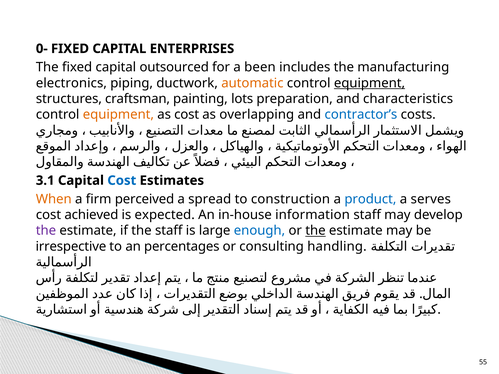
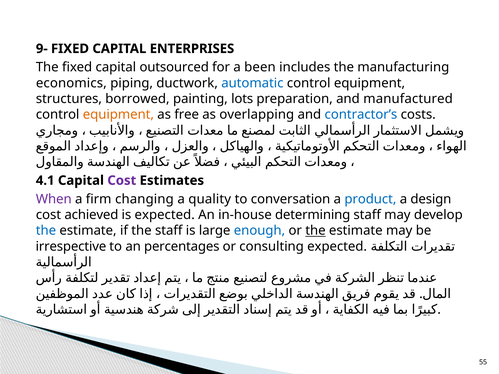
0-: 0- -> 9- (42, 49)
electronics: electronics -> economics (71, 83)
automatic colour: orange -> blue (252, 83)
equipment underline: present -> none (369, 83)
craftsman: craftsman -> borrowed (137, 99)
characteristics: characteristics -> manufactured (408, 99)
as cost: cost -> free (187, 115)
3.1: 3.1 -> 4.1 (45, 181)
Cost colour: blue -> purple (122, 181)
When colour: orange -> purple (54, 199)
perceived: perceived -> changing (144, 199)
spread: spread -> quality (210, 199)
construction: construction -> conversation (291, 199)
serves: serves -> design (431, 199)
information: information -> determining (313, 215)
the colour: purple -> blue (46, 231)
consulting handling: handling -> expected (337, 247)
